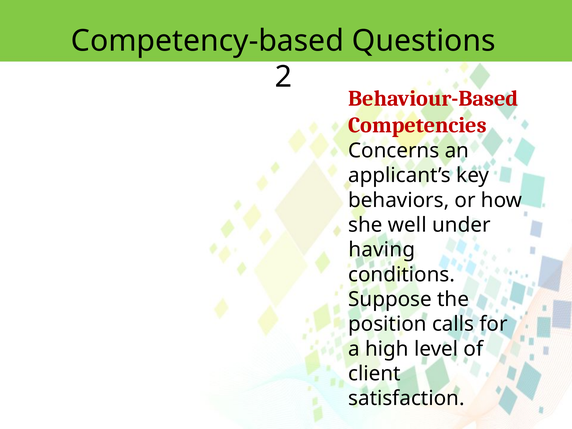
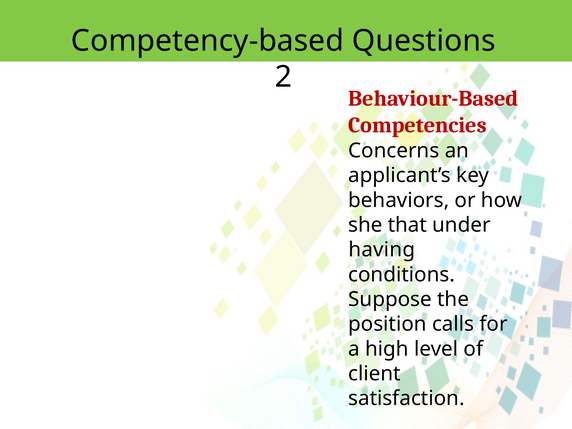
well: well -> that (407, 225)
